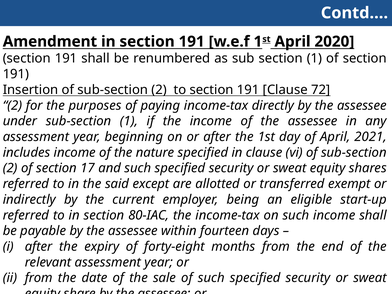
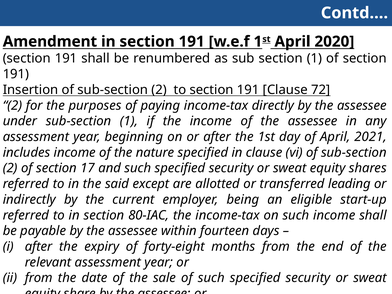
exempt: exempt -> leading (349, 184)
